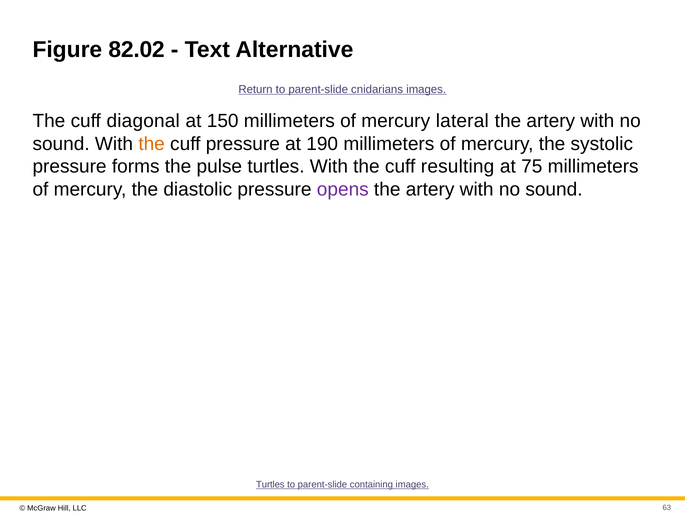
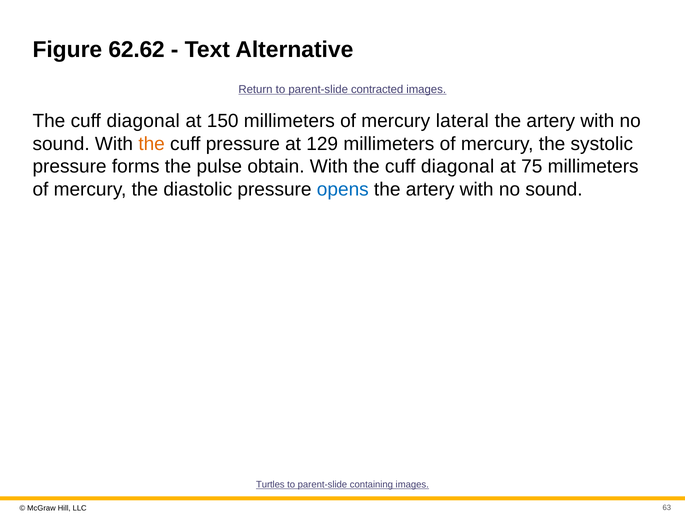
82.02: 82.02 -> 62.62 (137, 50)
cnidarians: cnidarians -> contracted (377, 89)
190: 190 -> 129 (322, 144)
pulse turtles: turtles -> obtain (276, 167)
With the cuff resulting: resulting -> diagonal (458, 167)
opens colour: purple -> blue (343, 189)
